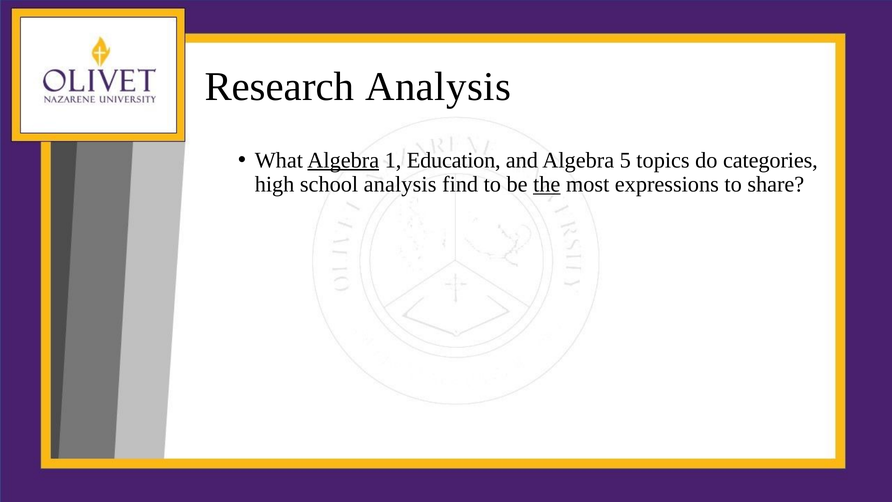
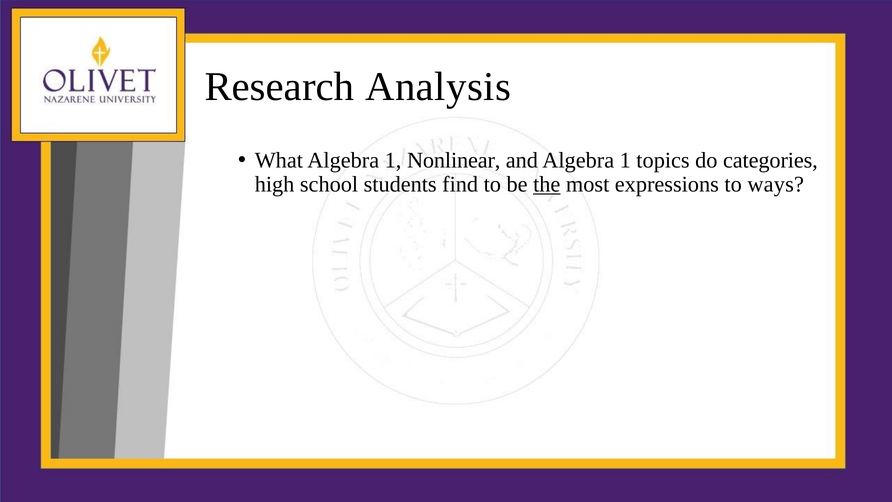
Algebra underline: present -> none (343, 160)
Education: Education -> Nonlinear (454, 160)
and Algebra 5: 5 -> 1 (625, 160)
school analysis: analysis -> students (400, 184)
share: share -> ways (776, 184)
